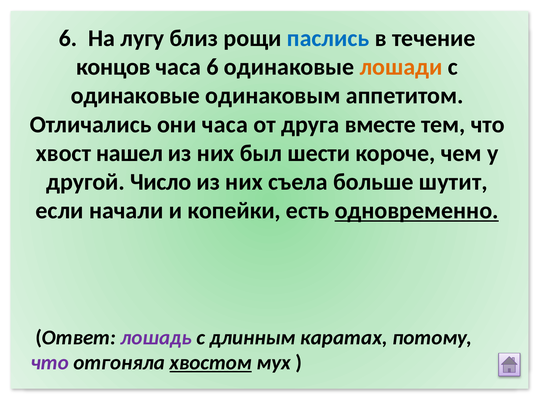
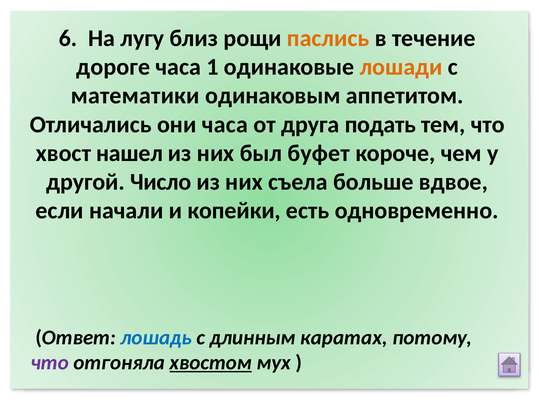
паслись colour: blue -> orange (328, 38)
концов: концов -> дороге (113, 67)
часа 6: 6 -> 1 (212, 67)
одинаковые: одинаковые -> математики (135, 96)
вместе: вместе -> подать (380, 125)
шести: шести -> буфет (319, 153)
шутит: шутит -> вдвое (453, 182)
одновременно underline: present -> none (417, 211)
лошадь colour: purple -> blue (156, 338)
